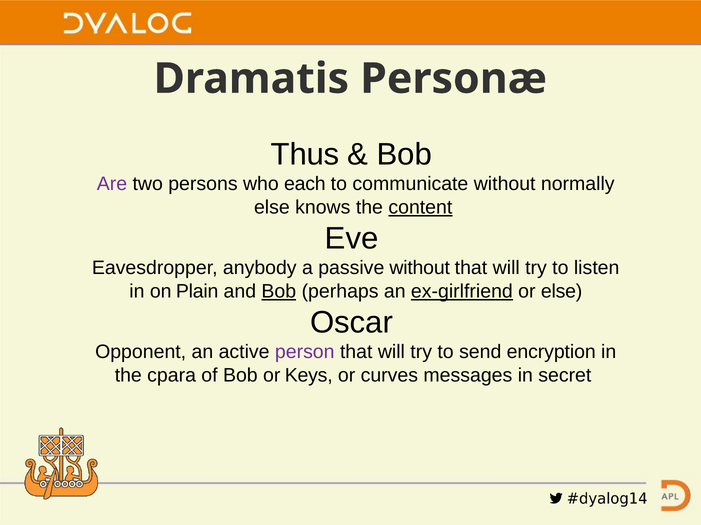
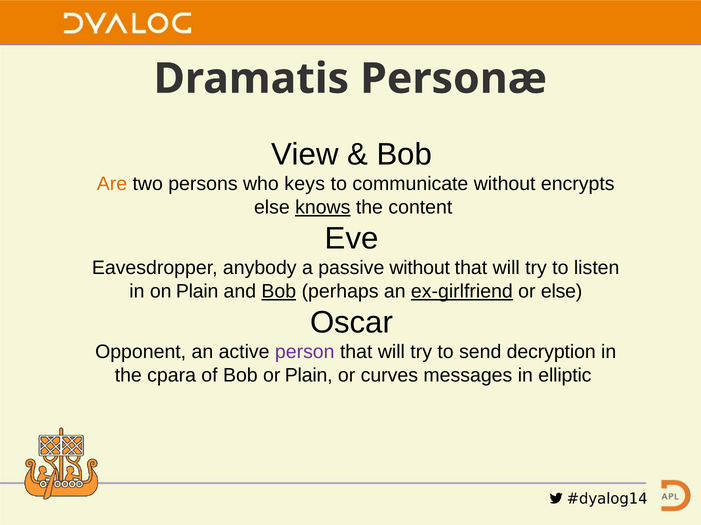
Thus: Thus -> View (305, 155)
Are colour: purple -> orange (112, 184)
each: each -> keys (305, 184)
normally: normally -> encrypts (578, 184)
knows underline: none -> present (323, 208)
content underline: present -> none (420, 208)
encryption: encryption -> decryption (551, 353)
or Keys: Keys -> Plain (309, 376)
secret: secret -> elliptic (565, 376)
